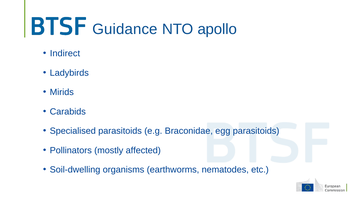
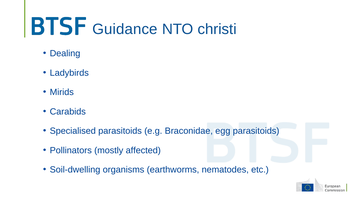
apollo: apollo -> christi (217, 29)
Indirect: Indirect -> Dealing (65, 54)
